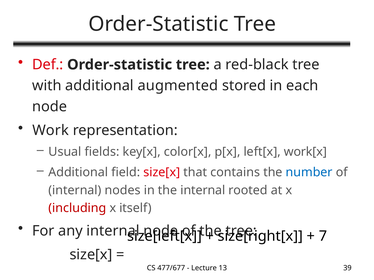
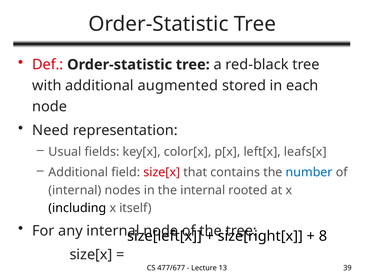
Work: Work -> Need (51, 131)
work[x: work[x -> leafs[x (305, 152)
including colour: red -> black (77, 208)
7: 7 -> 8 (323, 236)
